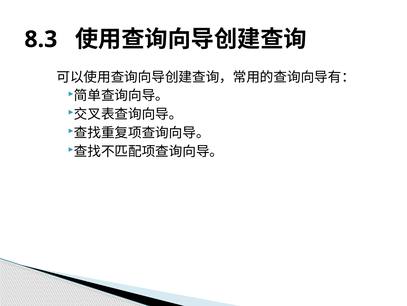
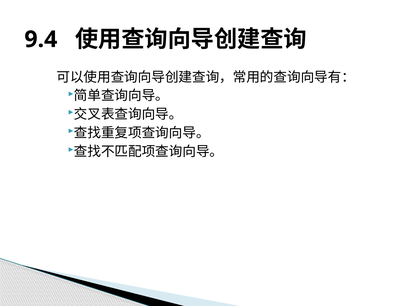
8.3: 8.3 -> 9.4 (41, 39)
